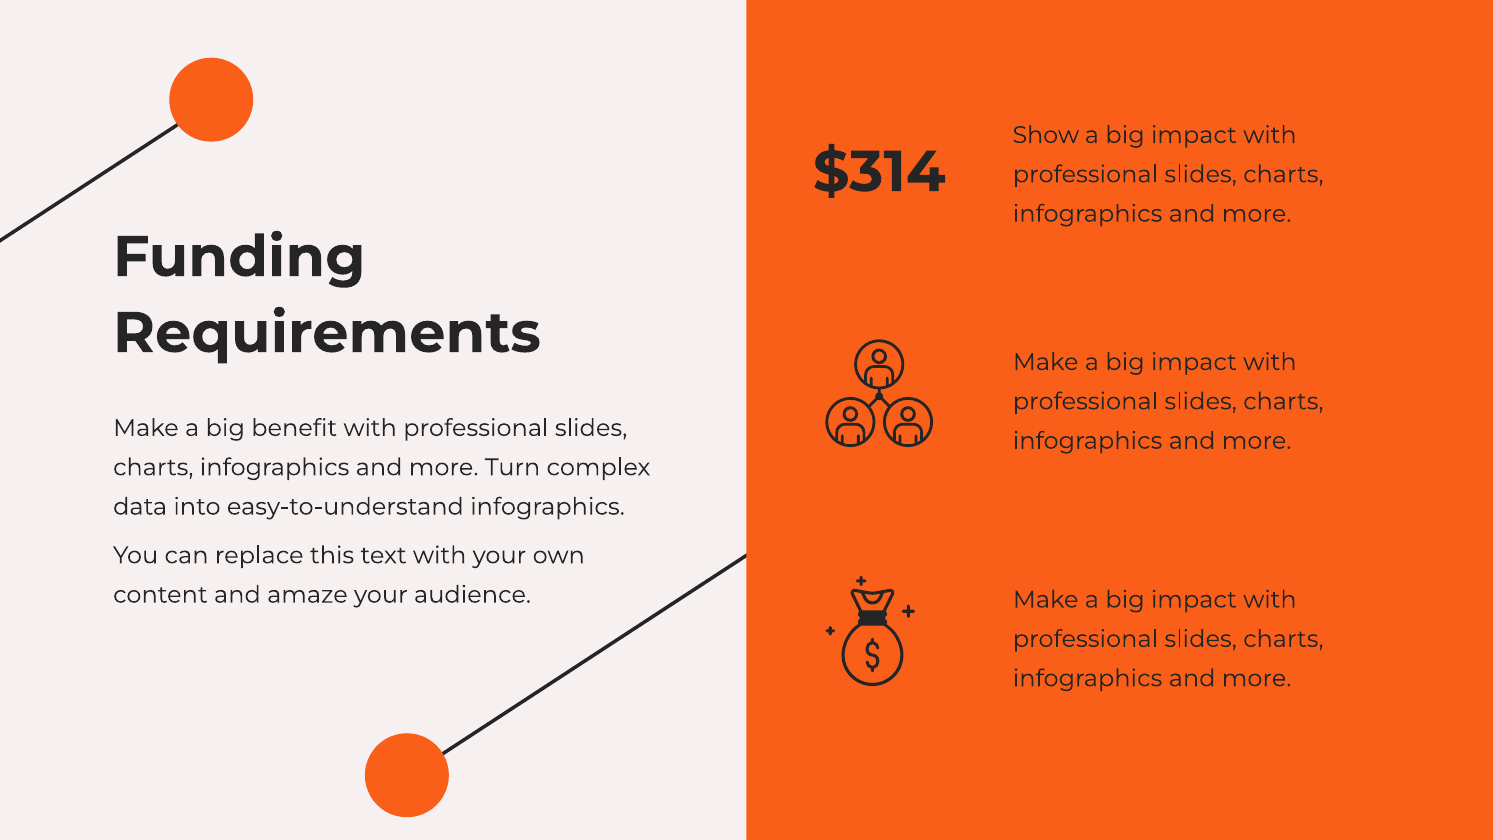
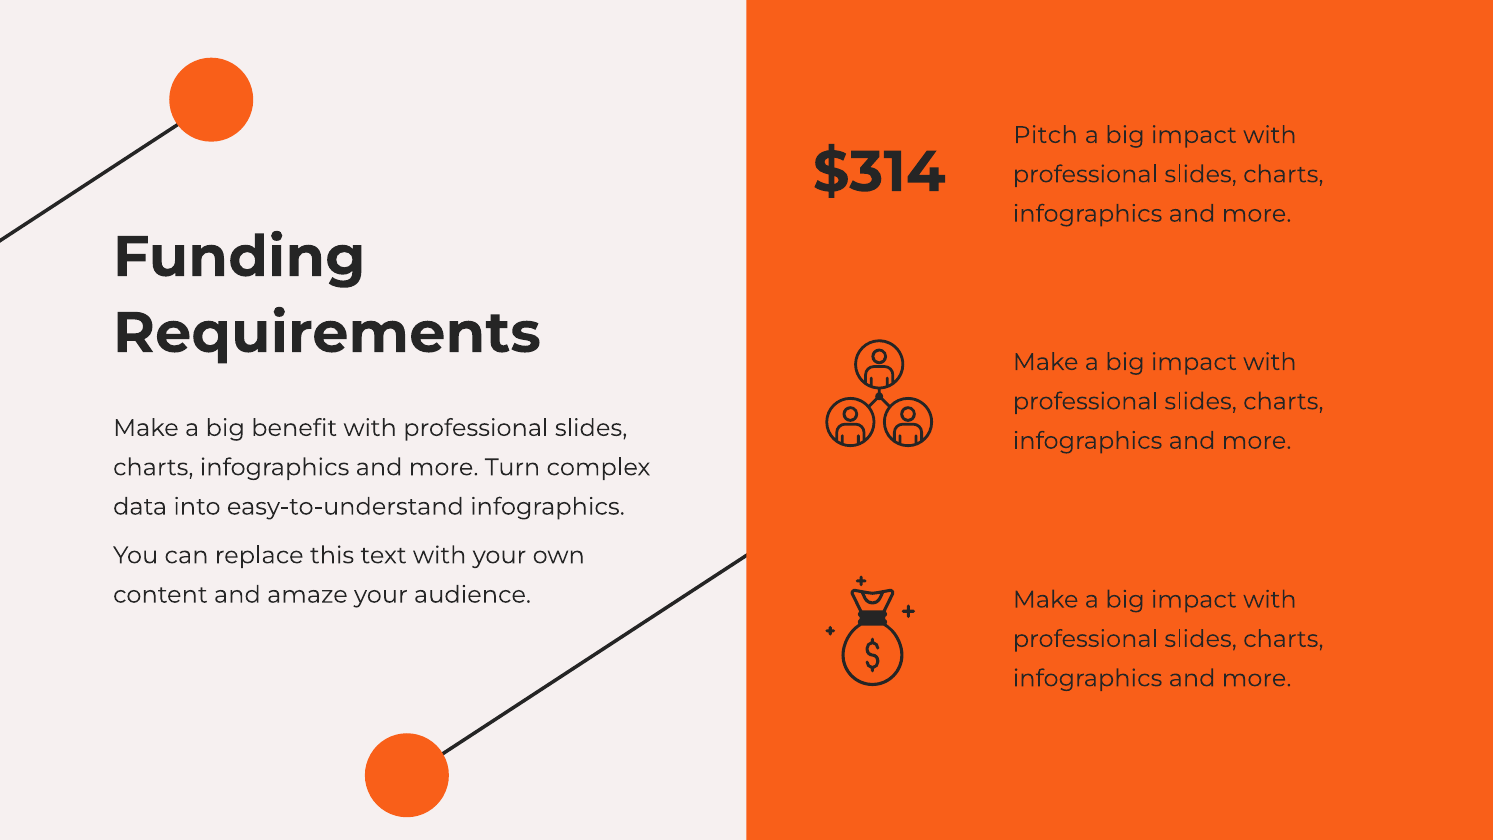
Show: Show -> Pitch (1046, 135)
